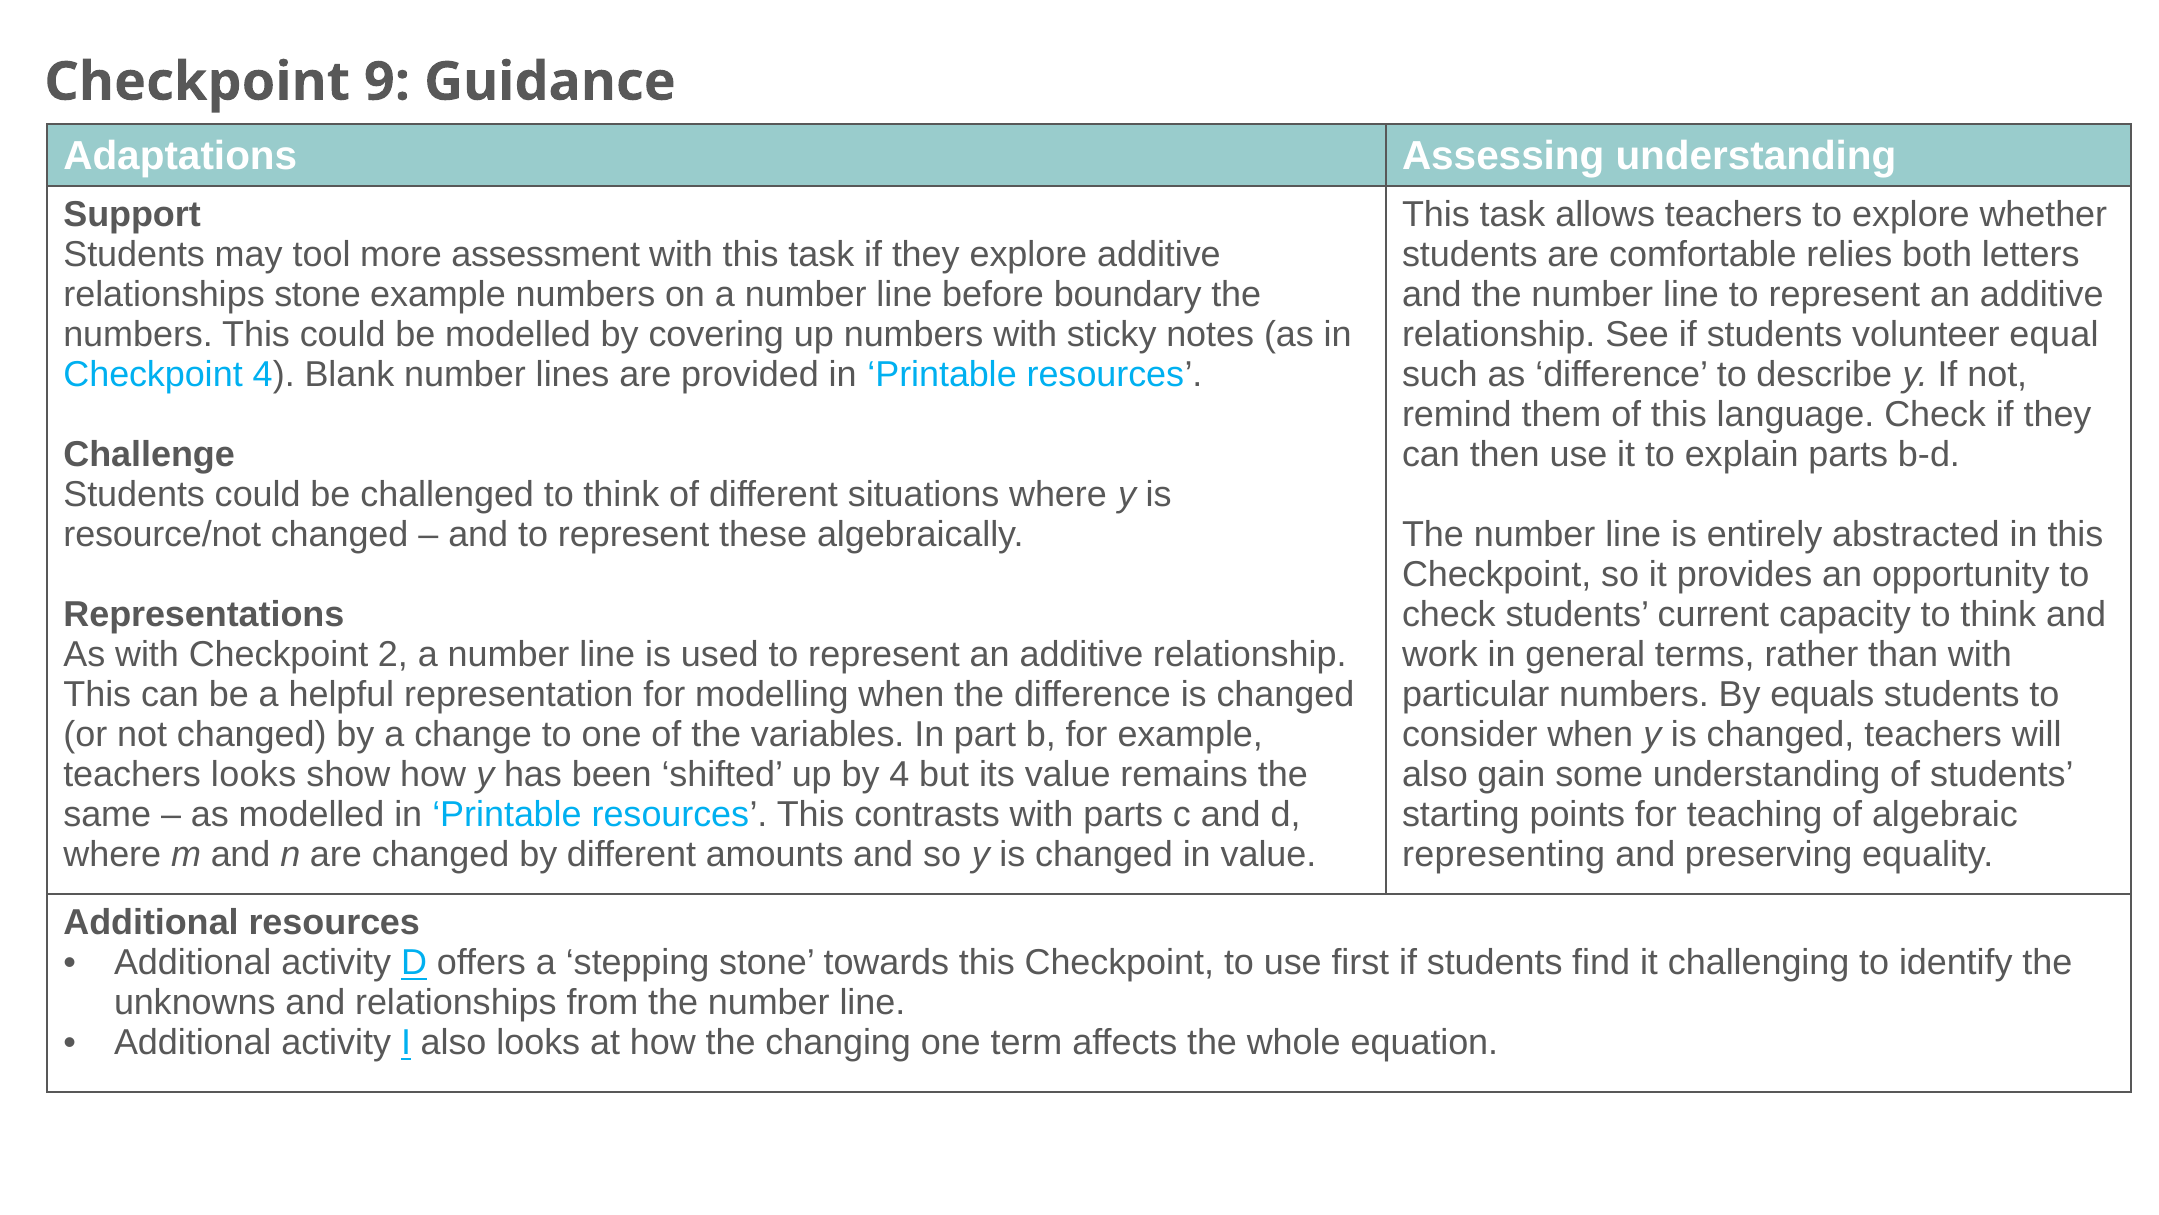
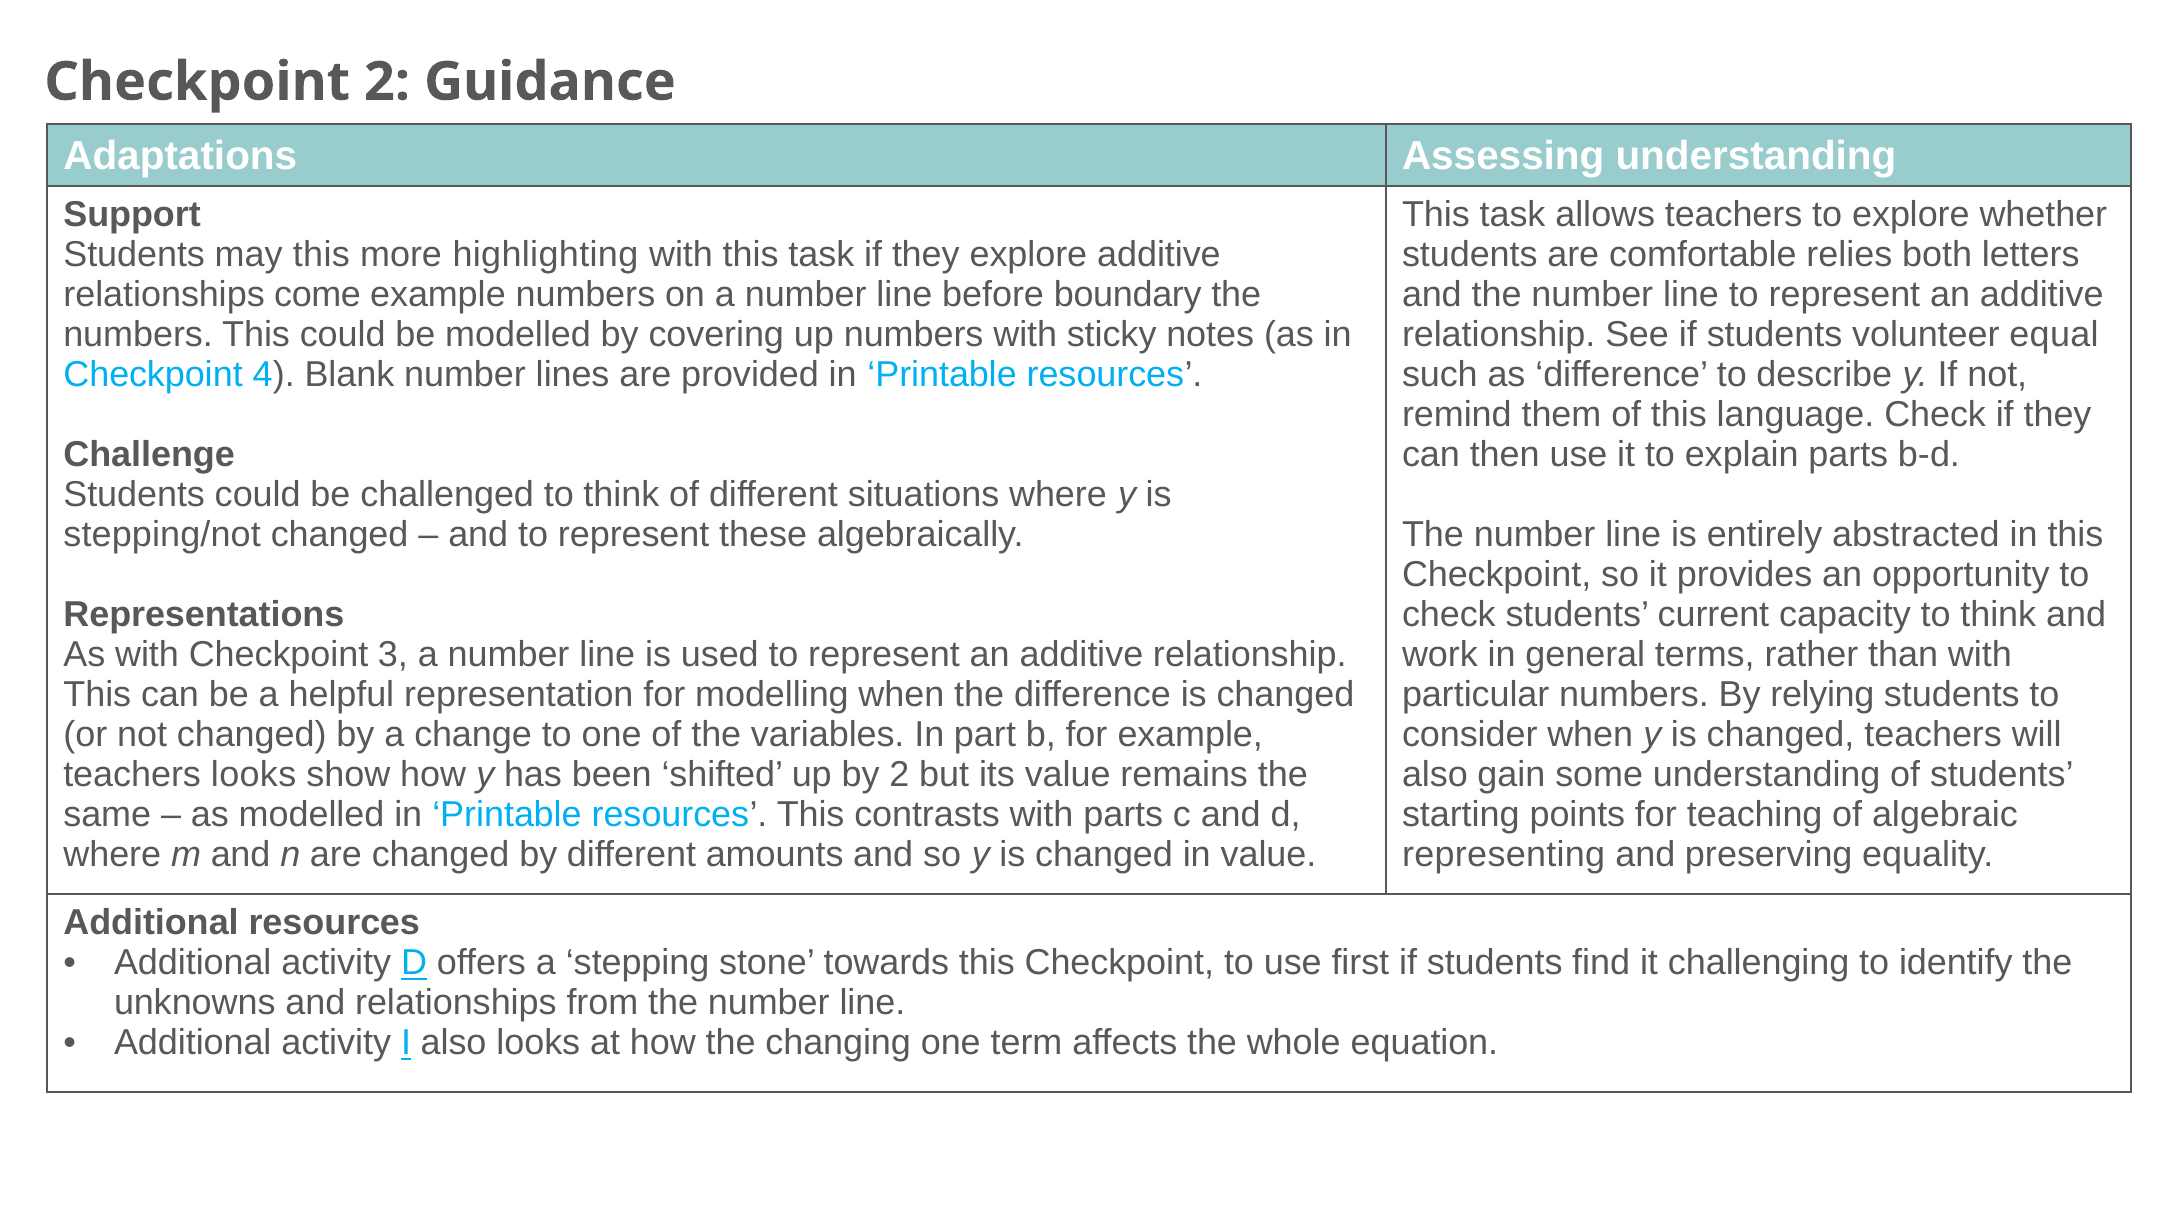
Checkpoint 9: 9 -> 2 (387, 82)
may tool: tool -> this (321, 254)
assessment: assessment -> highlighting (545, 254)
relationships stone: stone -> come (318, 294)
resource/not: resource/not -> stepping/not (162, 534)
2: 2 -> 3 (393, 654)
equals: equals -> relying (1822, 694)
by 4: 4 -> 2 (899, 774)
